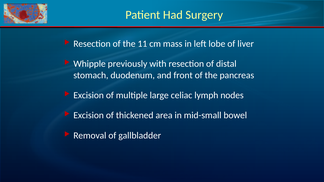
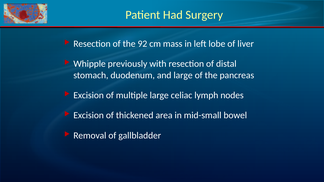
11: 11 -> 92 (142, 44)
and front: front -> large (183, 75)
